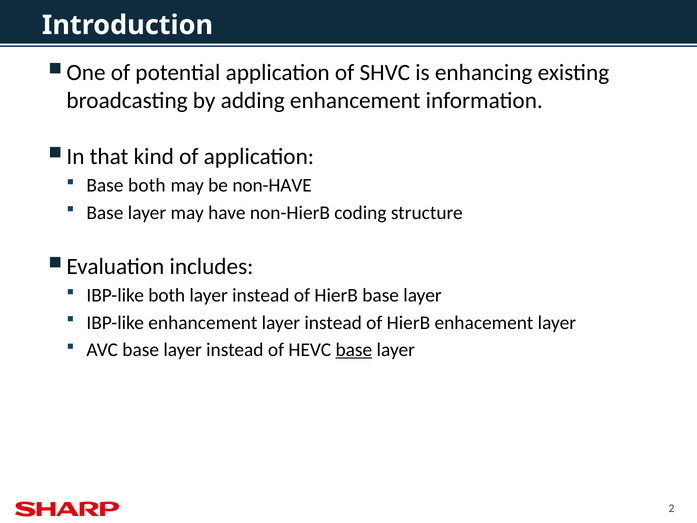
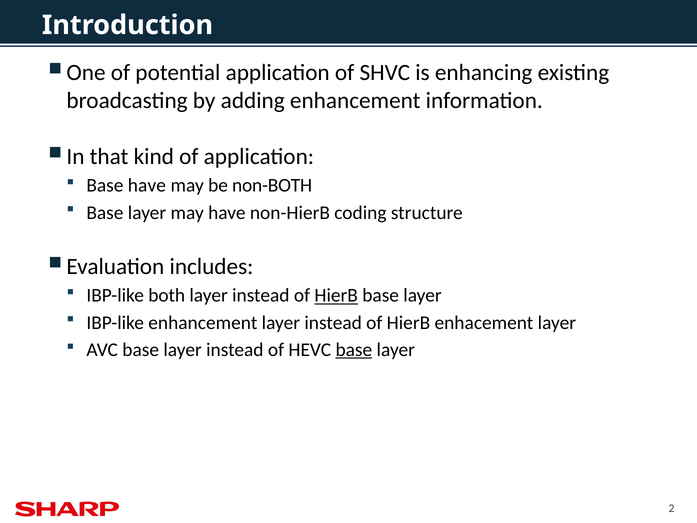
Base both: both -> have (147, 185)
non-HAVE: non-HAVE -> non-BOTH (272, 185)
HierB underline: none -> present (336, 295)
